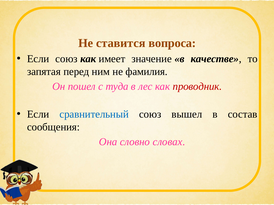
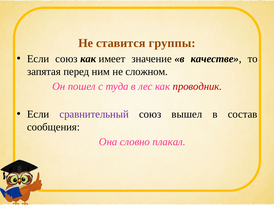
вопроса: вопроса -> группы (172, 43)
фамилия: фамилия -> сложном (147, 72)
сравнительный colour: blue -> purple (94, 114)
словах: словах -> плакал (169, 142)
